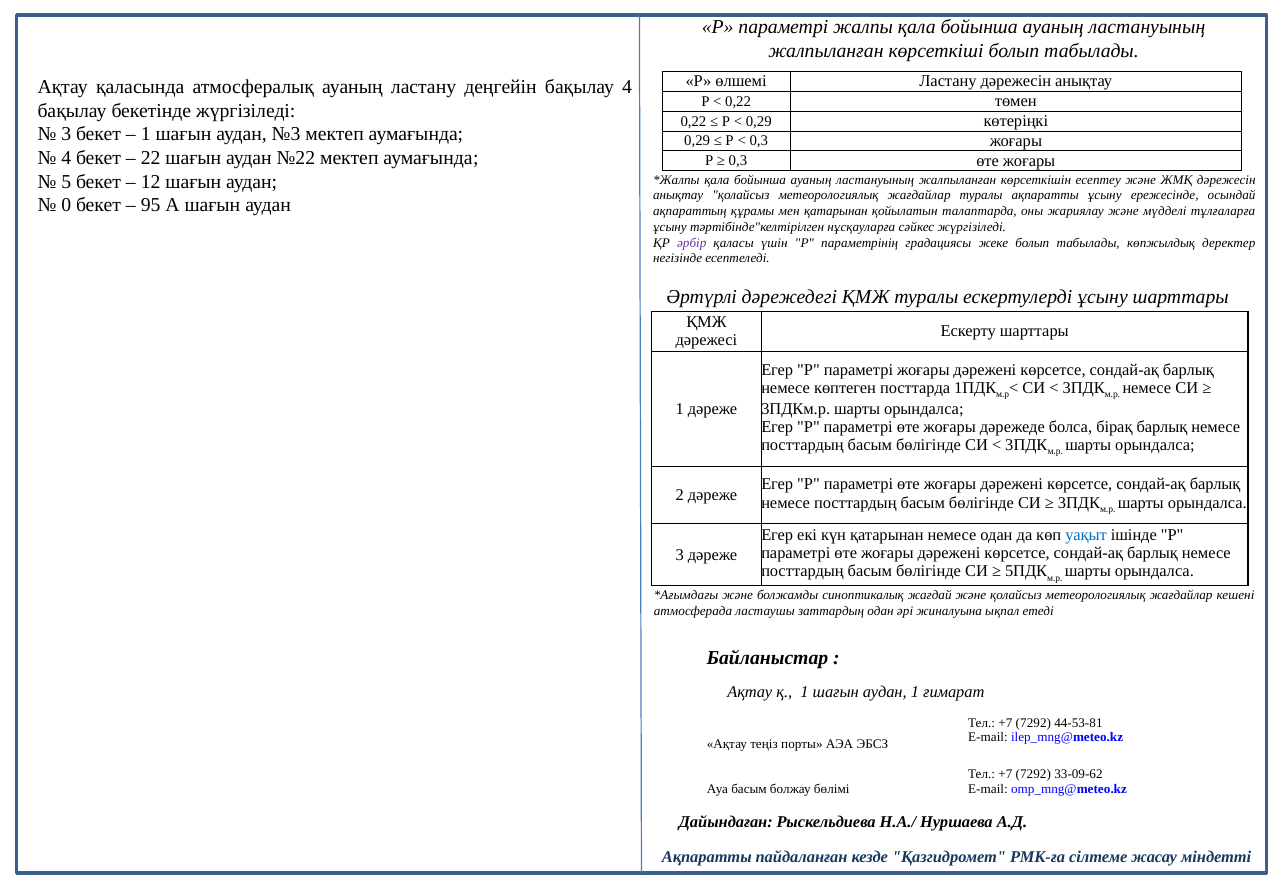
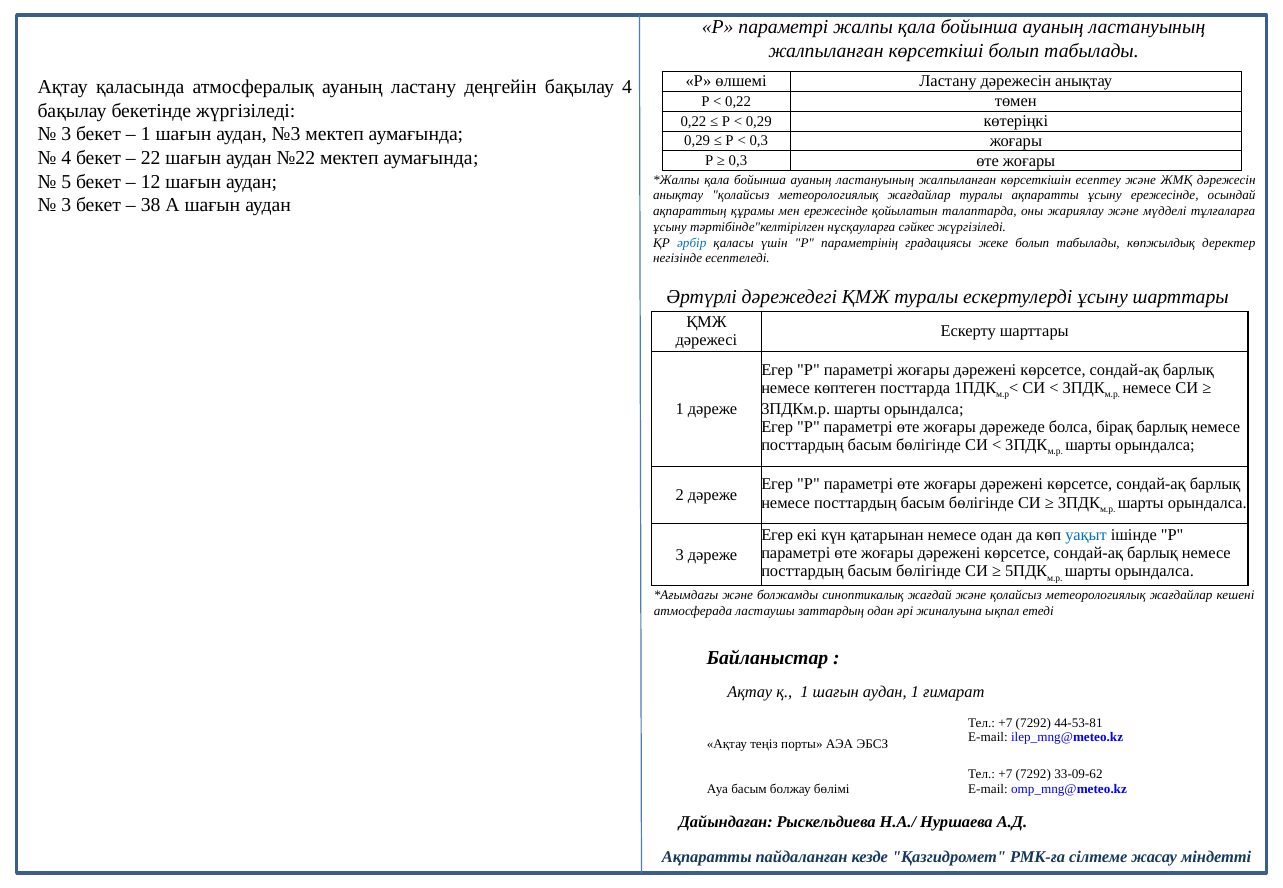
0: 0 -> 3 (66, 205)
95: 95 -> 38 (151, 205)
мен қатарынан: қатарынан -> ережесінде (836, 211)
әрбір colour: purple -> blue (692, 243)
